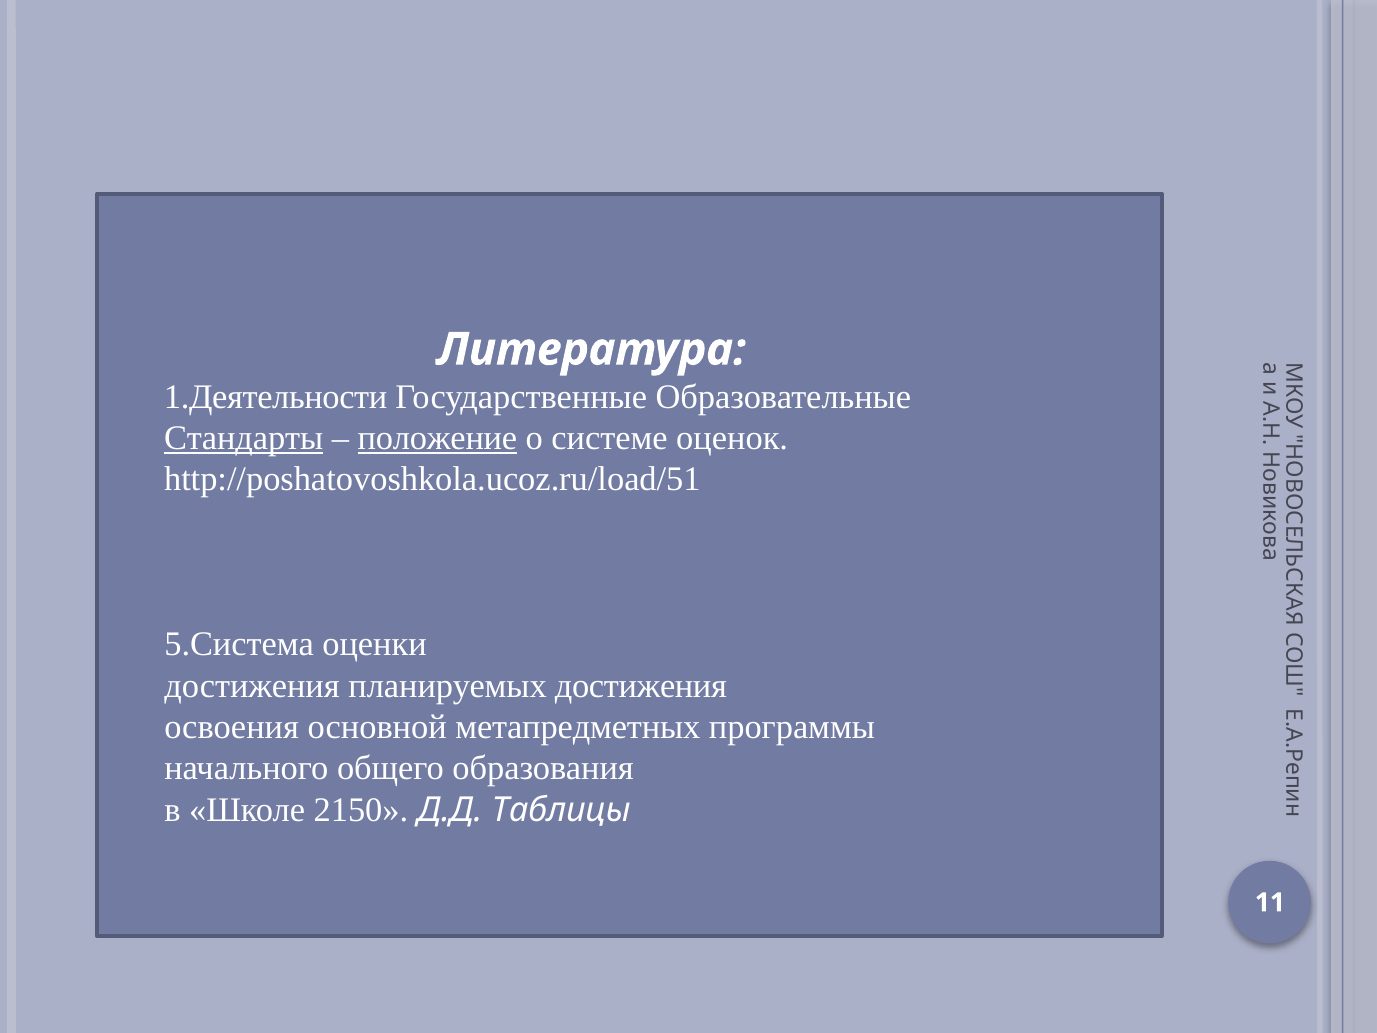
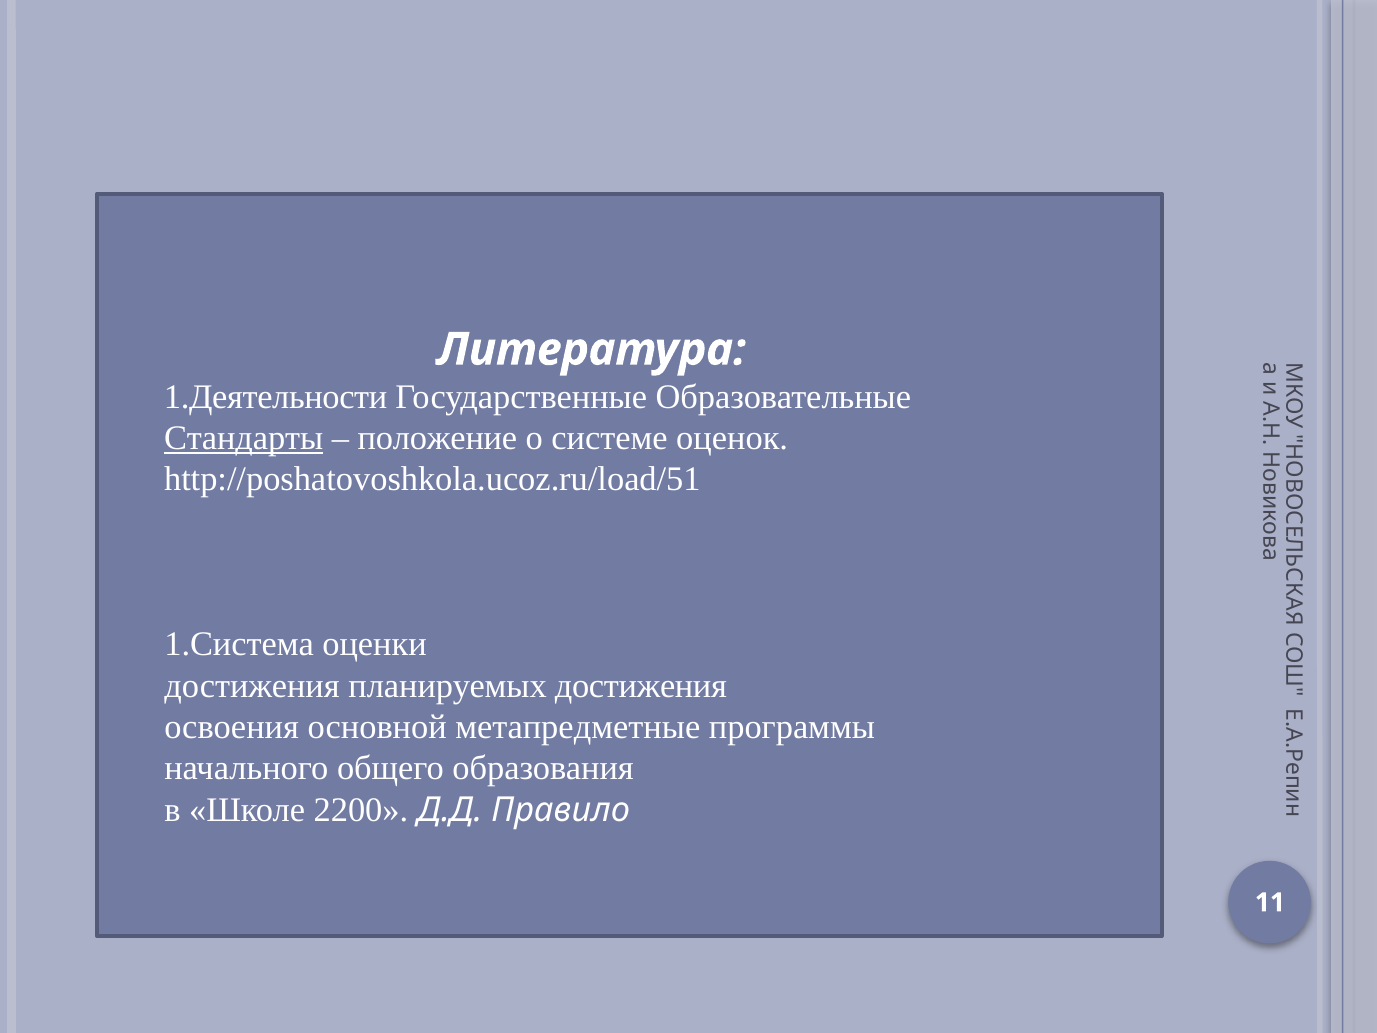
положение underline: present -> none (437, 438)
5.Система: 5.Система -> 1.Система (239, 644)
метапредметных: метапредметных -> метапредметные (578, 727)
2150: 2150 -> 2200 (361, 810)
Таблицы: Таблицы -> Правило (561, 810)
